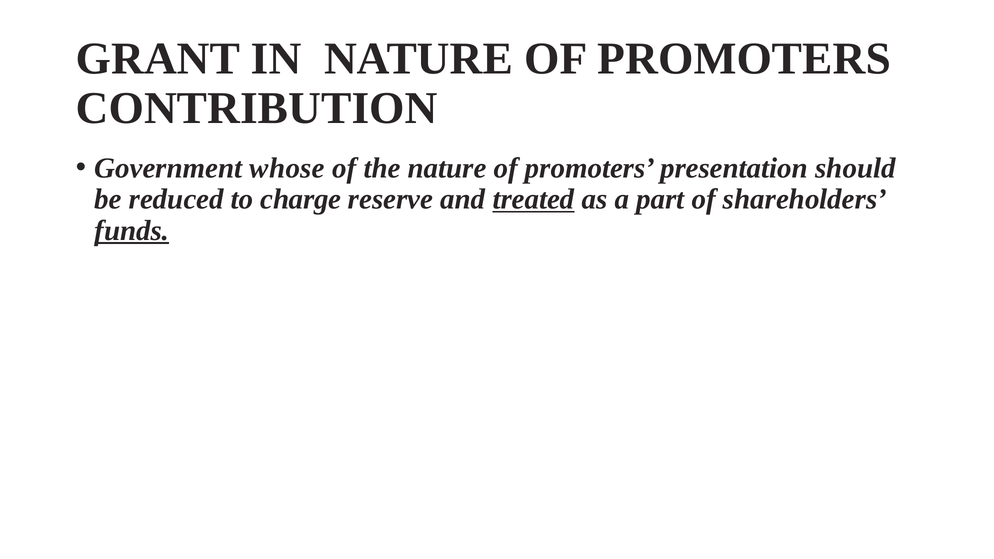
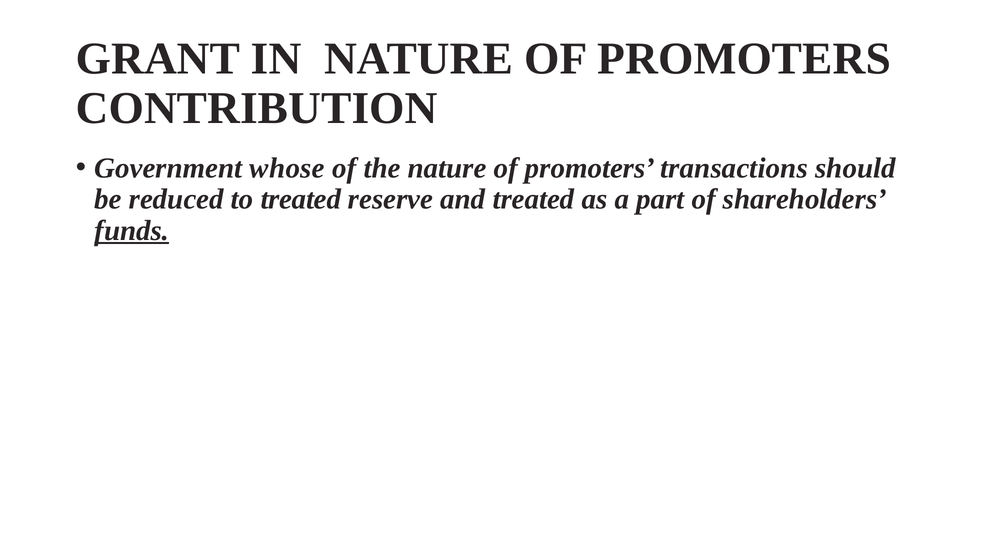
presentation: presentation -> transactions (734, 168)
to charge: charge -> treated (301, 199)
treated underline: present -> none (533, 199)
